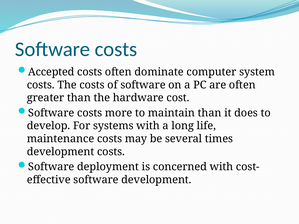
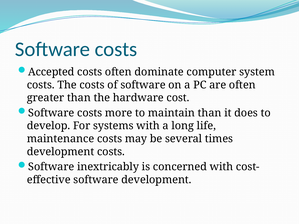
deployment: deployment -> inextricably (108, 167)
